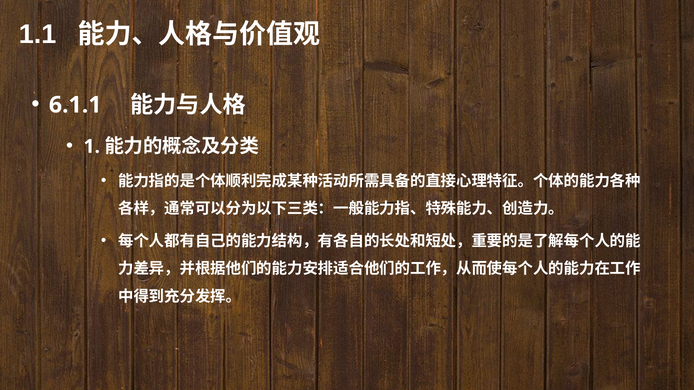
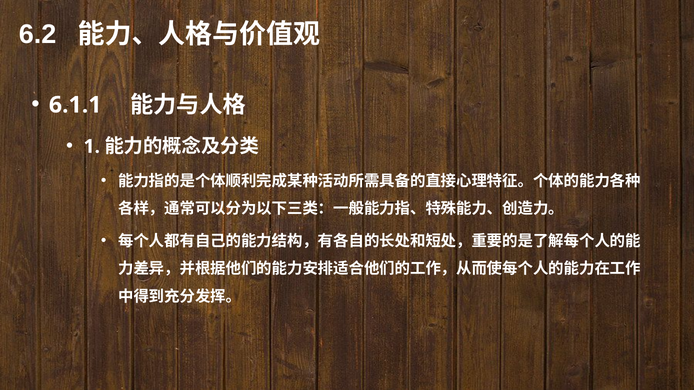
1.1: 1.1 -> 6.2 (38, 34)
